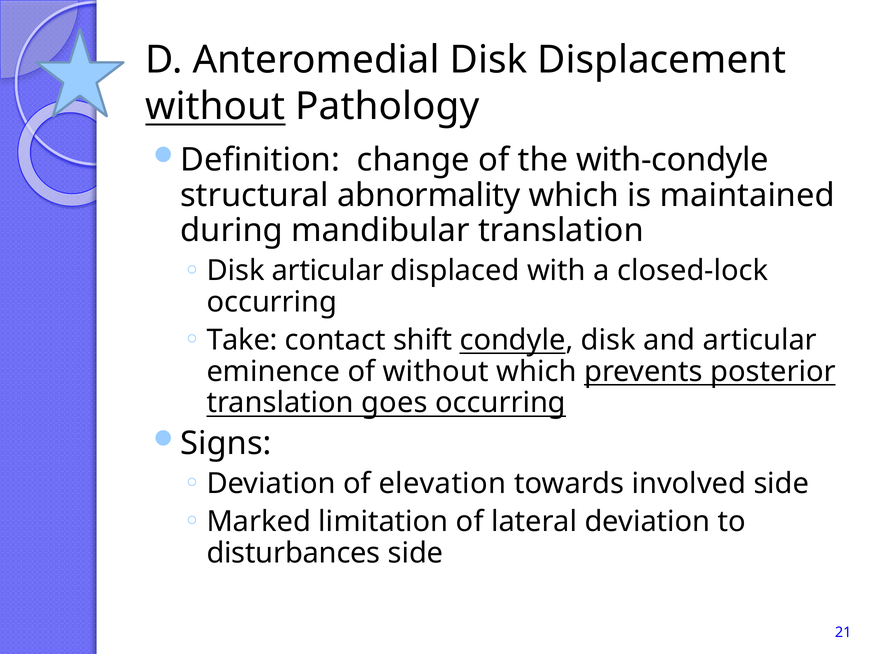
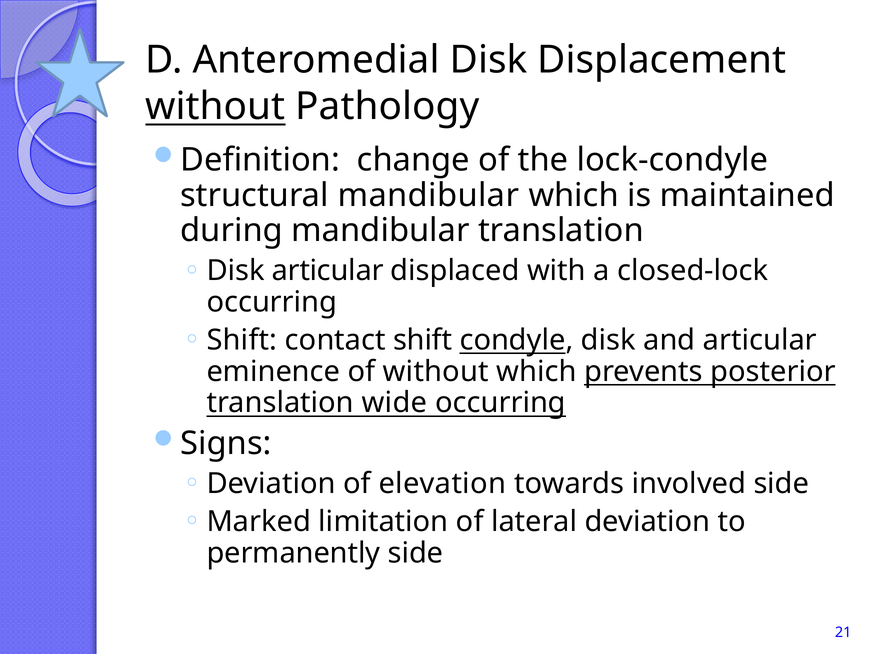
with-condyle: with-condyle -> lock-condyle (672, 160)
structural abnormality: abnormality -> mandibular (428, 195)
Take: Take -> Shift (242, 340)
goes: goes -> wide (394, 403)
disturbances: disturbances -> permanently (293, 553)
